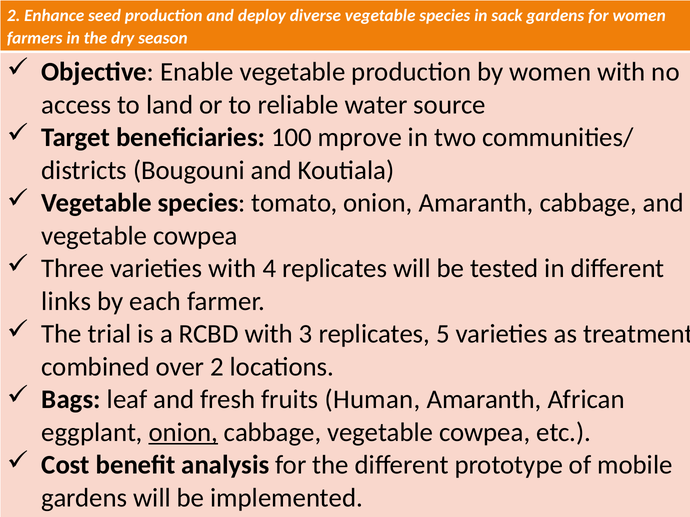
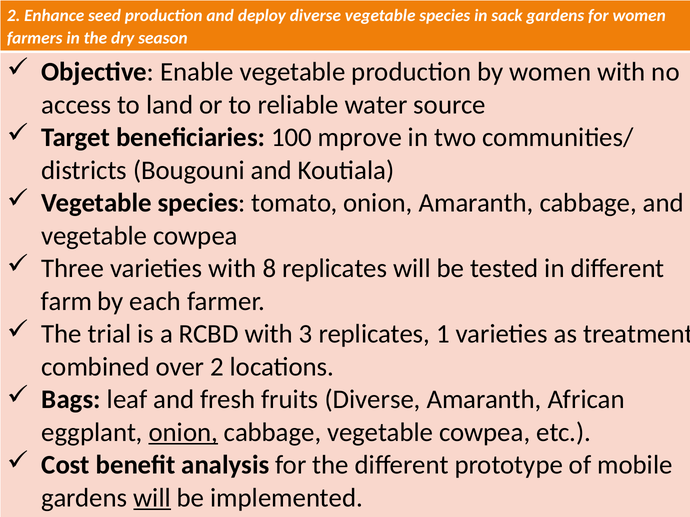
4: 4 -> 8 (269, 269)
links: links -> farm (66, 302)
5: 5 -> 1 (443, 334)
fruits Human: Human -> Diverse (373, 400)
will underline: none -> present (152, 498)
